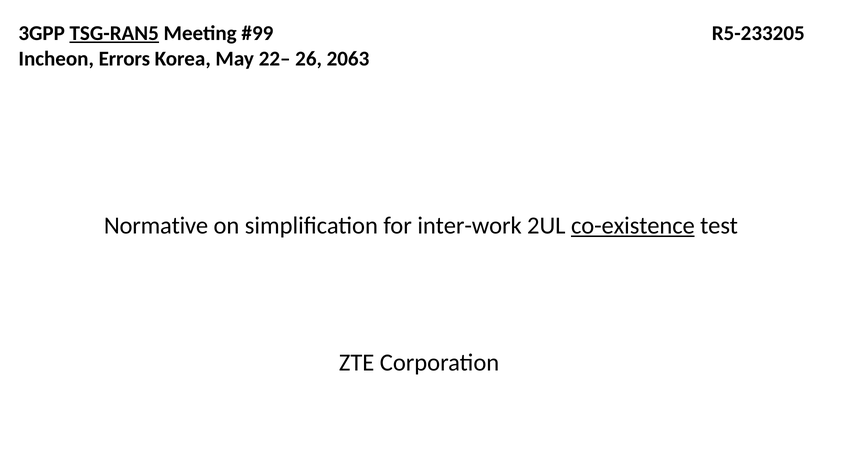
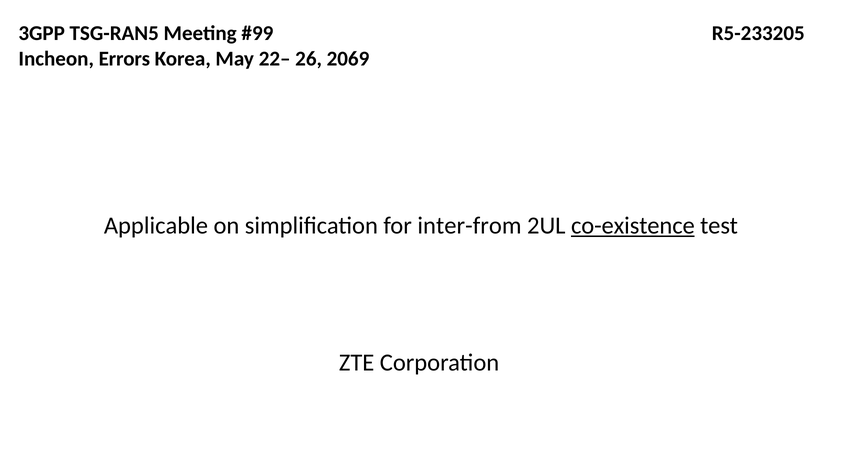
TSG-RAN5 underline: present -> none (114, 33)
2063: 2063 -> 2069 (348, 59)
Normative: Normative -> Applicable (156, 225)
inter-work: inter-work -> inter-from (469, 225)
